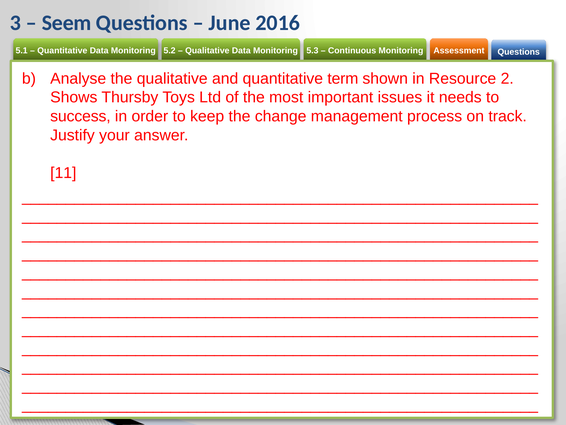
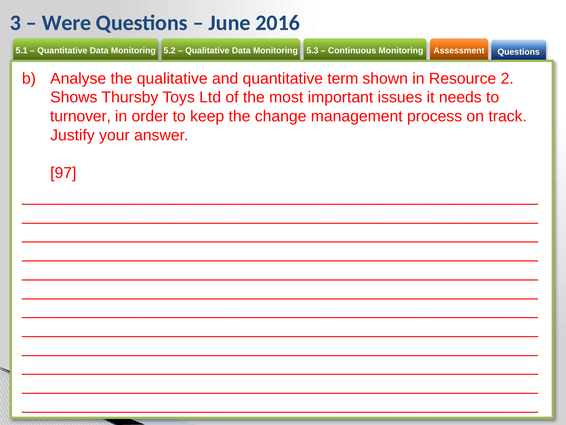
Seem: Seem -> Were (67, 23)
success: success -> turnover (80, 116)
11: 11 -> 97 (63, 173)
